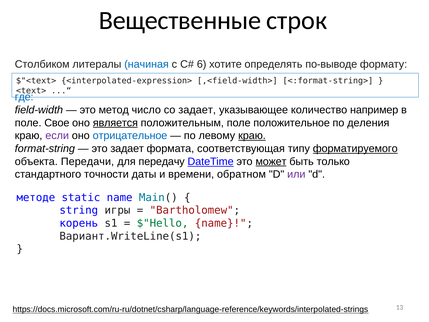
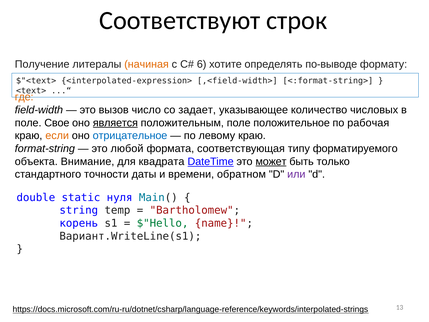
Вещественные: Вещественные -> Соответствуют (180, 20)
Столбиком: Столбиком -> Получение (42, 64)
начиная colour: blue -> orange (147, 64)
где colour: blue -> orange (24, 97)
метод: метод -> вызов (114, 110)
например: например -> числовых (374, 110)
деления: деления -> рабочая (368, 123)
если colour: purple -> orange (57, 136)
краю underline: present -> none (252, 136)
это задает: задает -> любой (127, 148)
форматируемого underline: present -> none (355, 148)
Передачи: Передачи -> Внимание (88, 161)
передачу: передачу -> квадрата (162, 161)
методе: методе -> double (36, 197)
static name: name -> нуля (120, 197)
игры: игры -> temp (117, 210)
